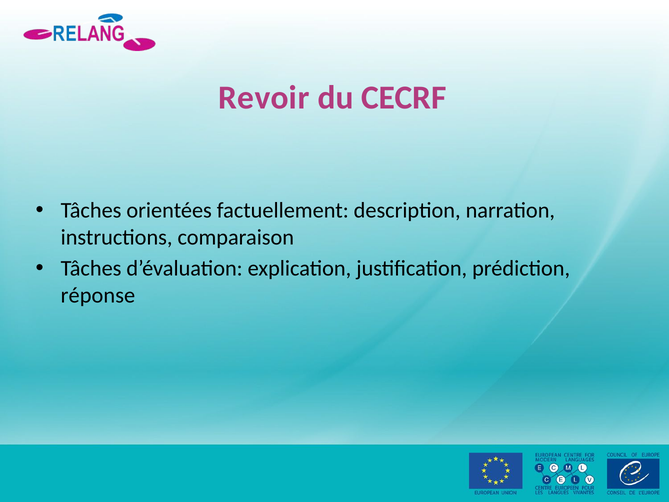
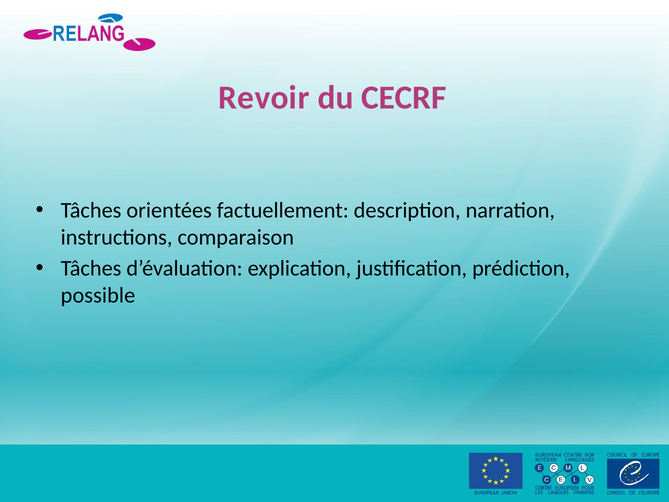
réponse: réponse -> possible (98, 295)
